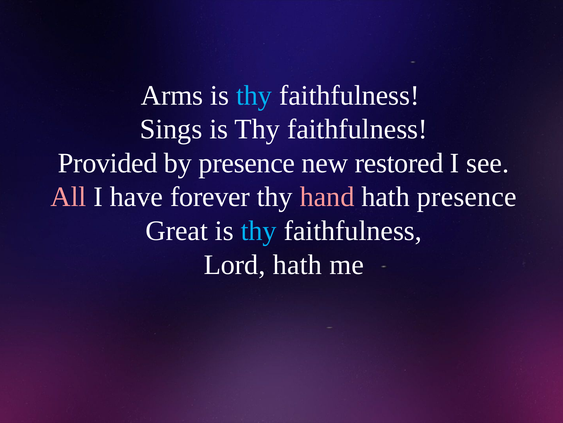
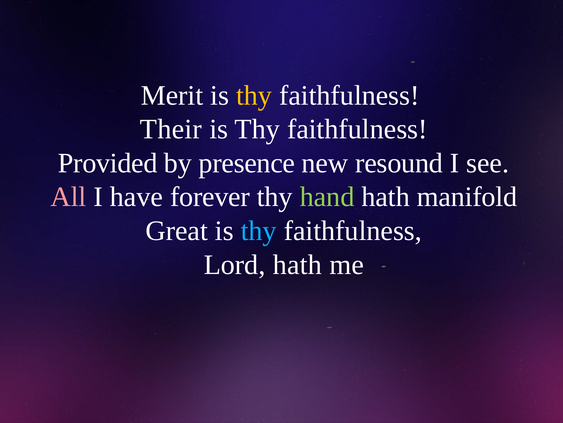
Arms: Arms -> Merit (172, 95)
thy colour: light blue -> yellow (254, 95)
Sings: Sings -> Their (171, 129)
restored: restored -> resound (399, 163)
hand colour: pink -> light green (327, 197)
hath presence: presence -> manifold (467, 197)
